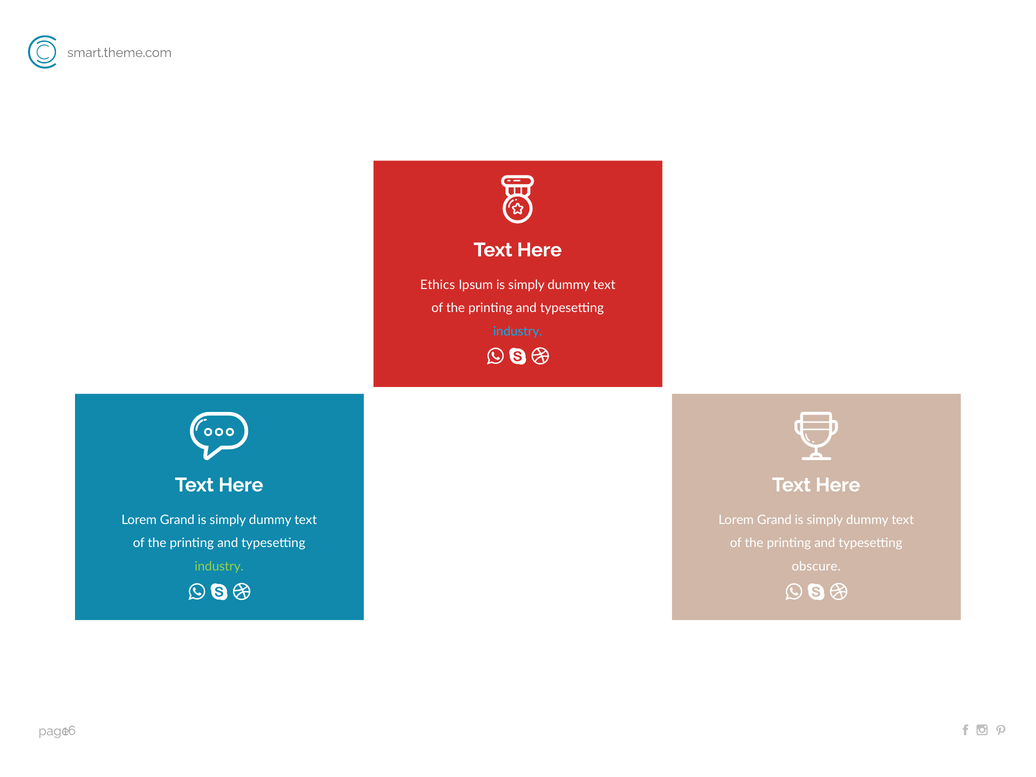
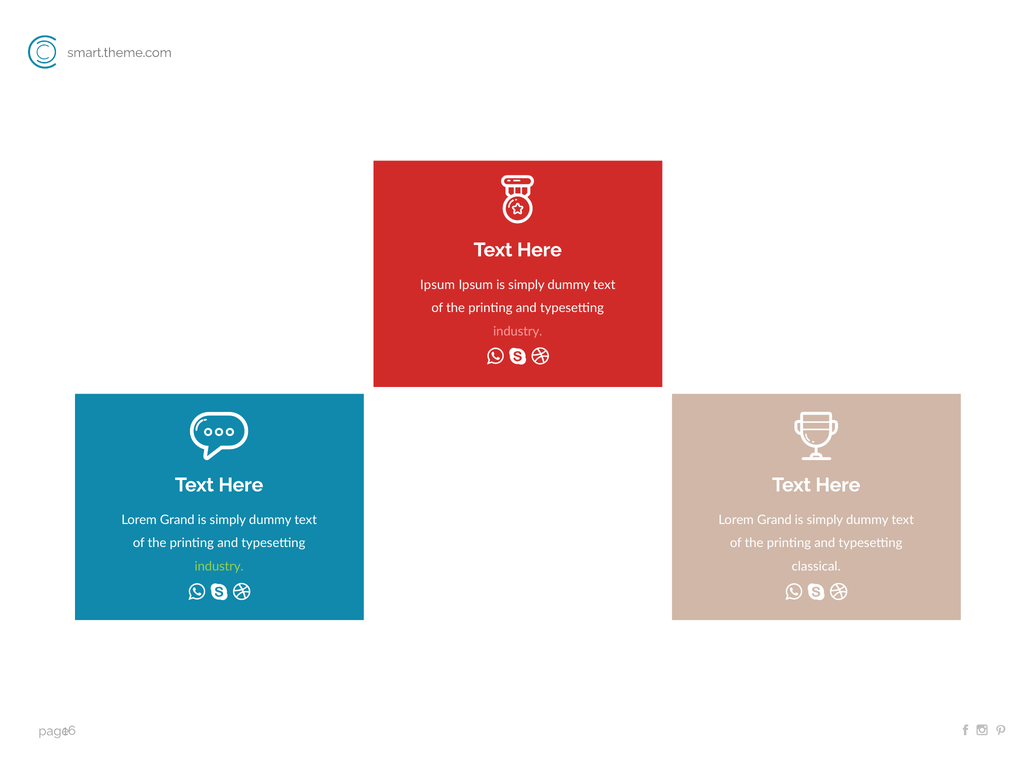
Ethics: Ethics -> Ipsum (438, 285)
industry colour: light blue -> pink (518, 332)
obscure: obscure -> classical (816, 567)
